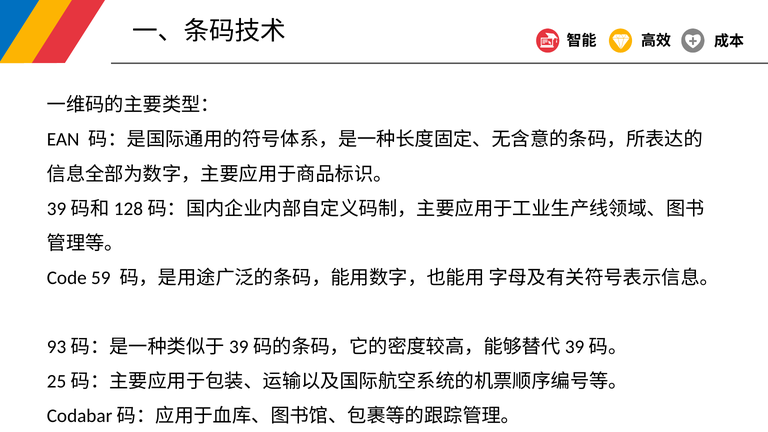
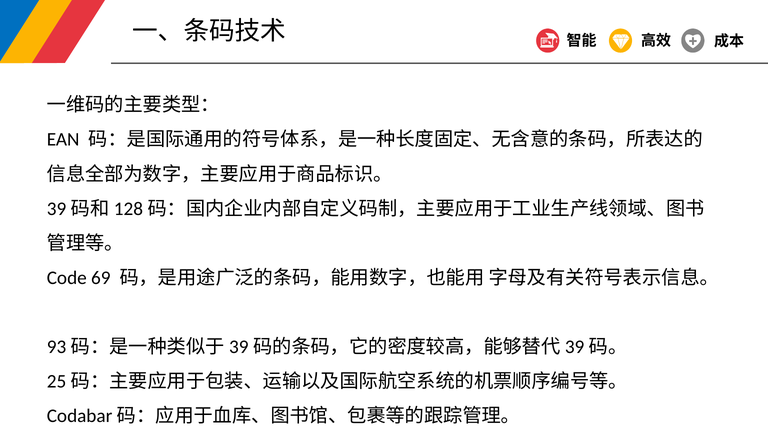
59: 59 -> 69 (101, 278)
